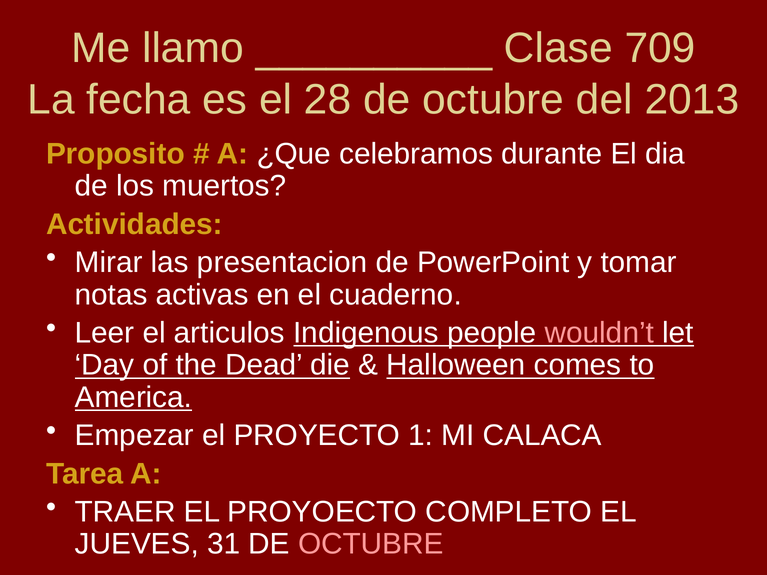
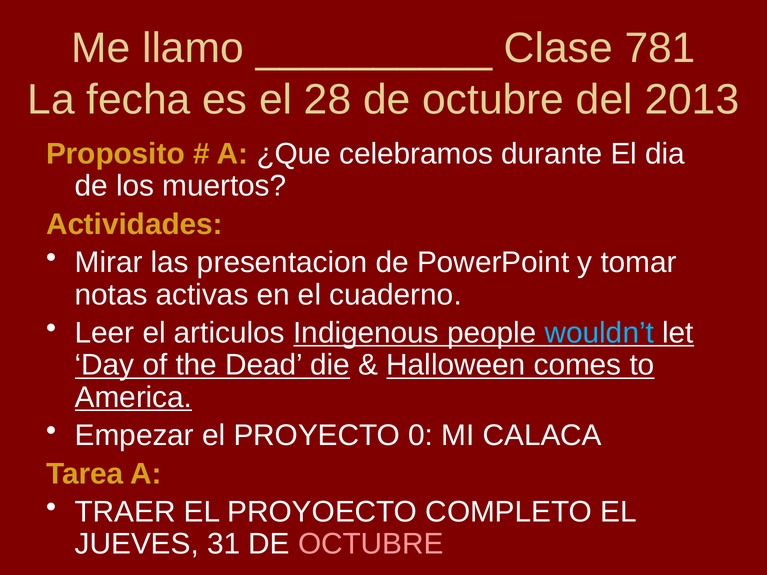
709: 709 -> 781 (660, 48)
wouldn’t colour: pink -> light blue (599, 333)
1: 1 -> 0 (421, 436)
